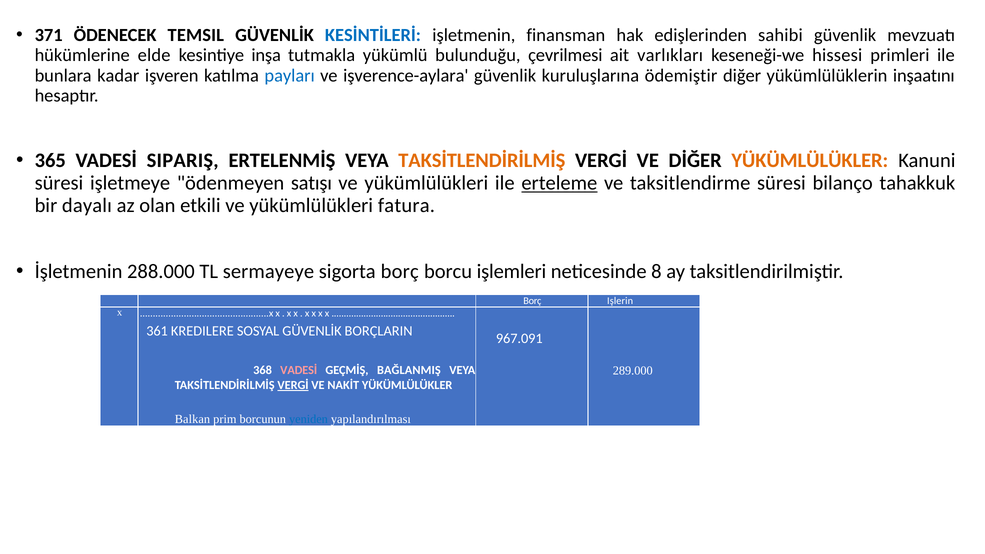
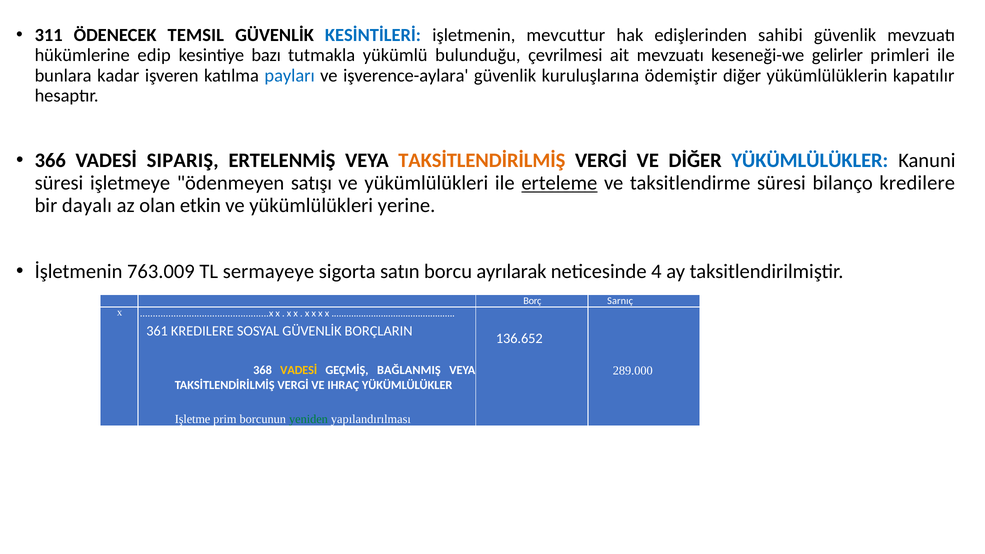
371: 371 -> 311 (49, 35)
finansman: finansman -> mevcuttur (566, 35)
elde: elde -> edip (154, 55)
inşa: inşa -> bazı (266, 55)
ait varlıkları: varlıkları -> mevzuatı (670, 55)
hissesi: hissesi -> gelirler (837, 55)
inşaatını: inşaatını -> kapatılır (924, 76)
365: 365 -> 366 (50, 160)
YÜKÜMLÜLÜKLER colour: orange -> blue (810, 160)
bilanço tahakkuk: tahakkuk -> kredilere (917, 183)
etkili: etkili -> etkin (201, 206)
fatura: fatura -> yerine (407, 206)
288.000: 288.000 -> 763.009 (161, 271)
sigorta borç: borç -> satın (400, 271)
işlemleri: işlemleri -> ayrılarak (511, 271)
8: 8 -> 4 (656, 271)
Işlerin: Işlerin -> Sarnıç (620, 301)
967.091: 967.091 -> 136.652 (519, 338)
VADESİ colour: pink -> yellow (299, 370)
VERGİ underline: present -> none (293, 385)
NAKİT: NAKİT -> IHRAÇ (343, 385)
Balkan: Balkan -> Işletme (193, 419)
yeniden colour: blue -> green (308, 419)
